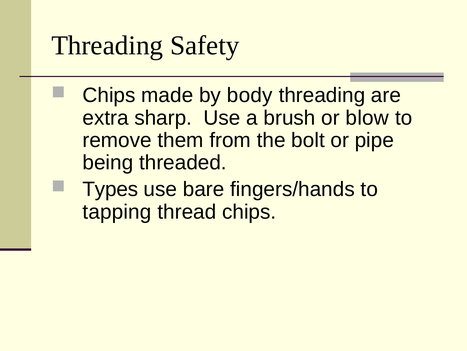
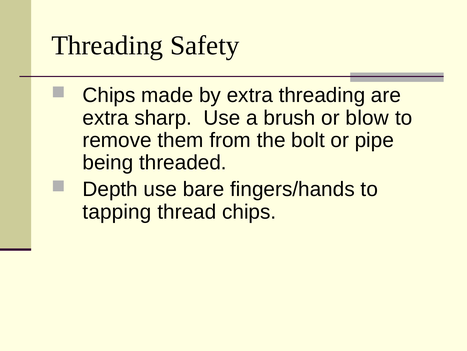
by body: body -> extra (250, 95)
Types: Types -> Depth (110, 189)
